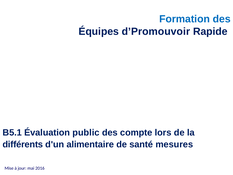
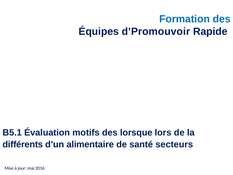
public: public -> motifs (86, 132)
compte: compte -> lorsque (136, 132)
mesures: mesures -> secteurs (174, 144)
